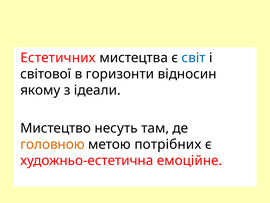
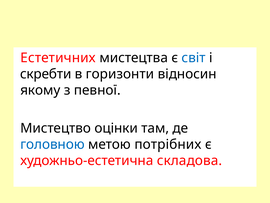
світової: світової -> скребти (46, 74)
ідеали: ідеали -> певної (97, 90)
несуть: несуть -> оцінки (116, 128)
головною colour: orange -> blue (52, 144)
емоційне: емоційне -> складова (189, 160)
